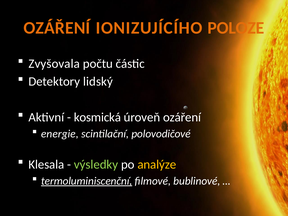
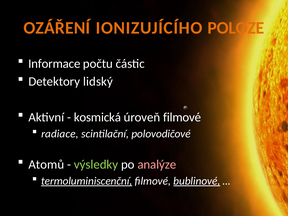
Zvyšovala: Zvyšovala -> Informace (54, 64)
úroveň ozáření: ozáření -> filmové (182, 117)
energie: energie -> radiace (60, 134)
Klesala: Klesala -> Atomů (46, 164)
analýze colour: yellow -> pink (157, 164)
bublinové underline: none -> present (197, 181)
